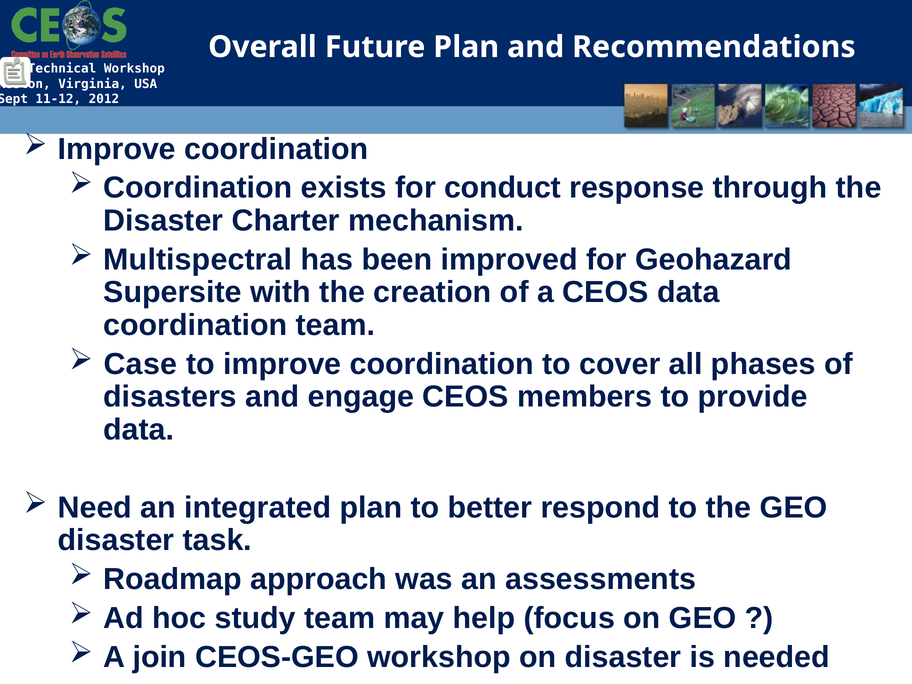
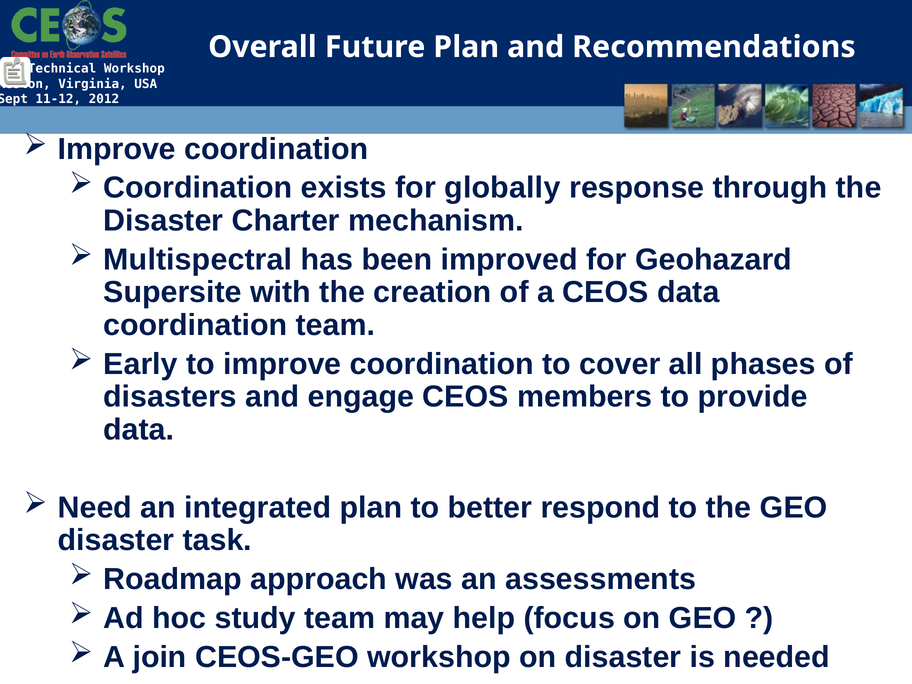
conduct: conduct -> globally (502, 188)
Case: Case -> Early (141, 364)
